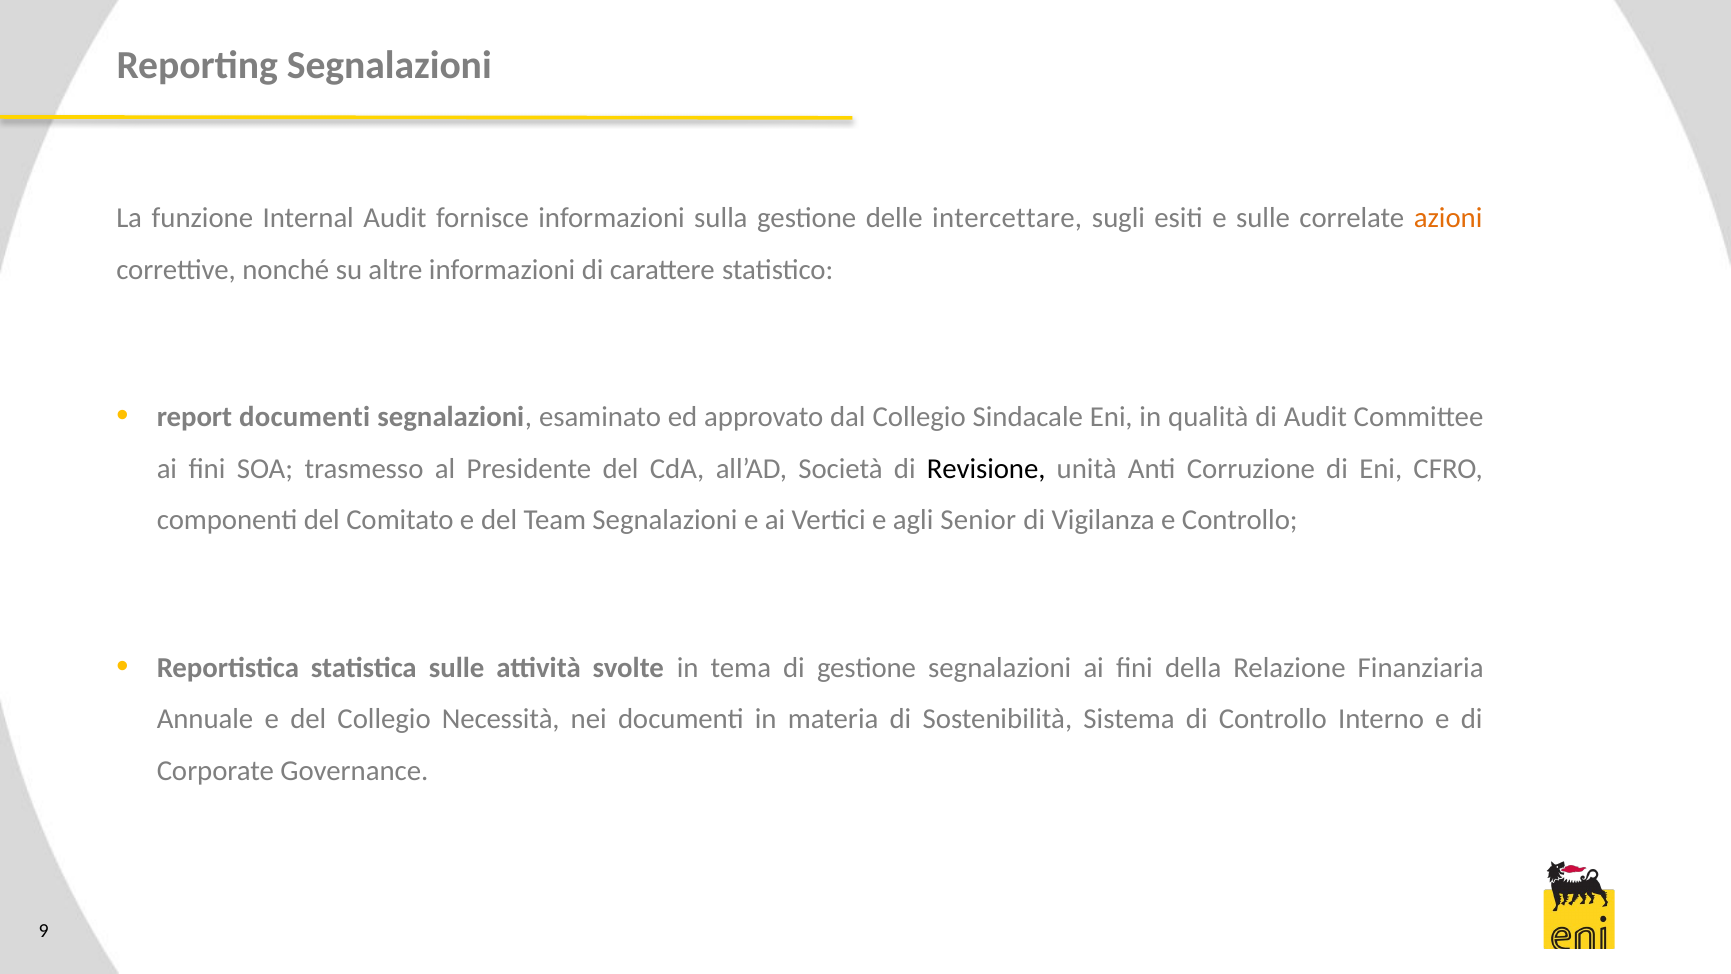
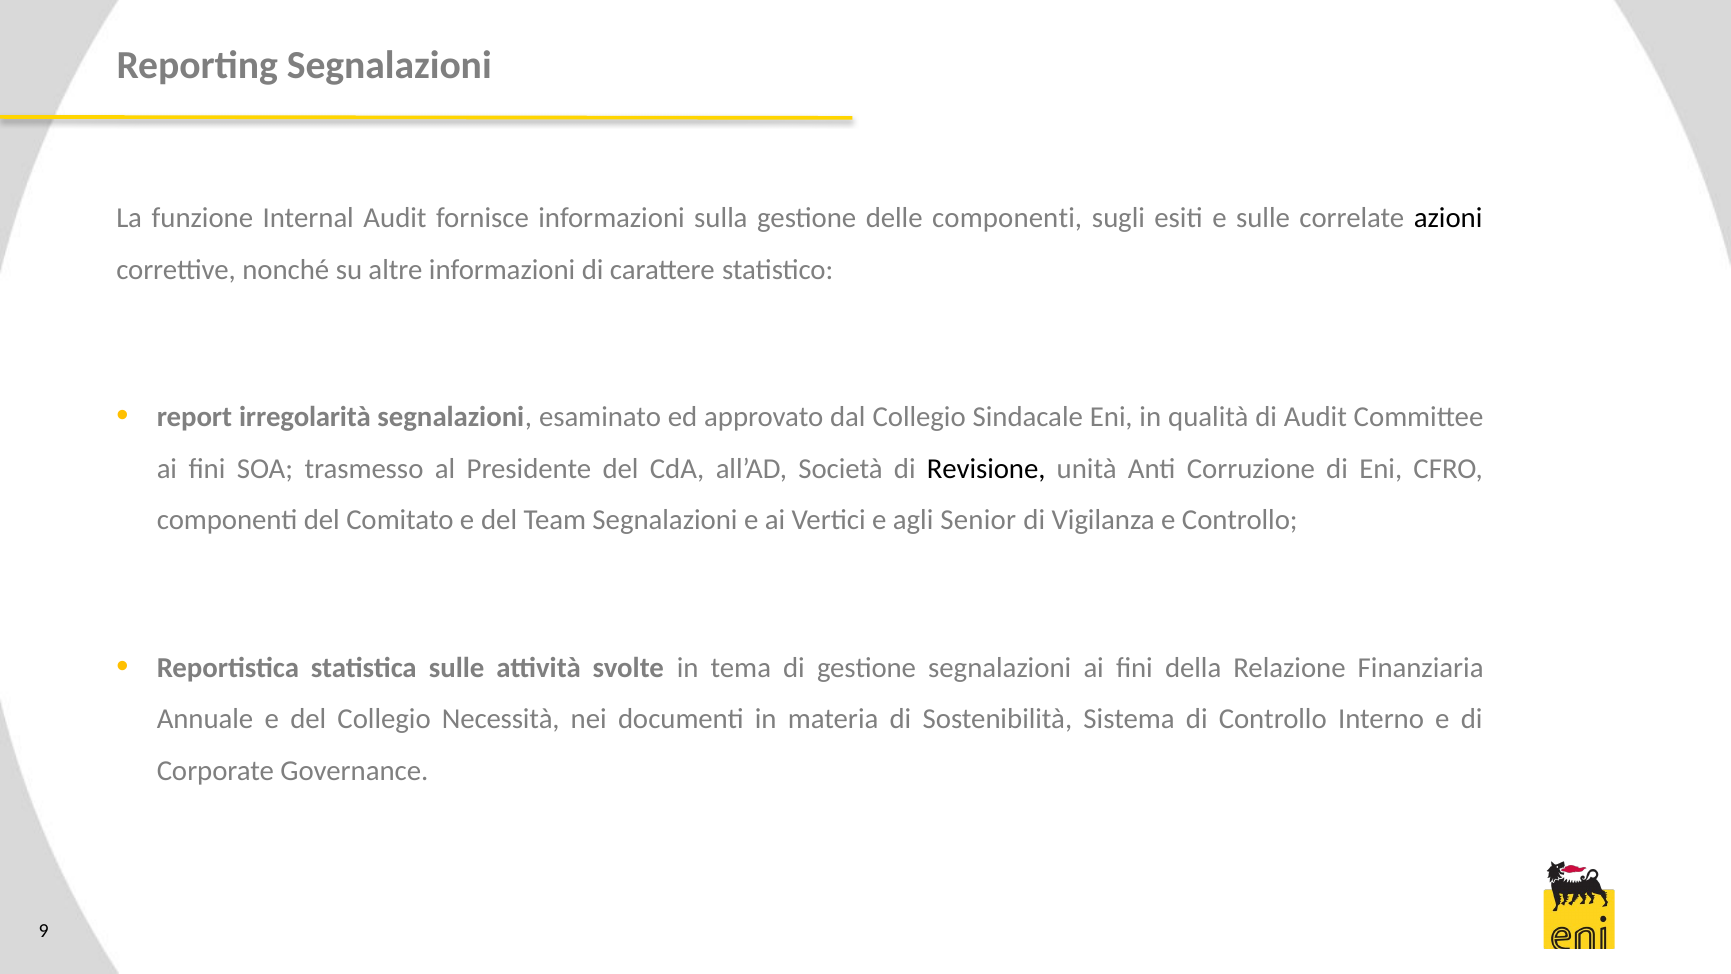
delle intercettare: intercettare -> componenti (1007, 218)
azioni colour: orange -> black (1448, 218)
report documenti: documenti -> irregolarità (305, 417)
